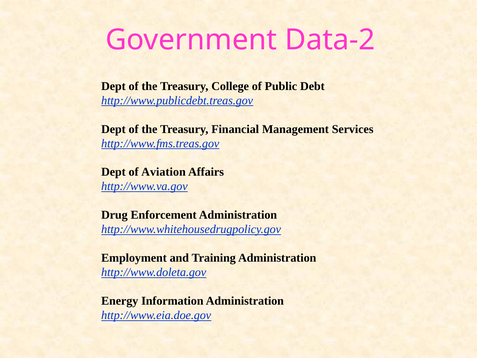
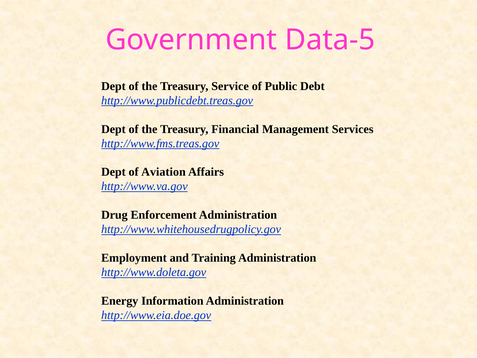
Data-2: Data-2 -> Data-5 (330, 40)
College: College -> Service (230, 86)
